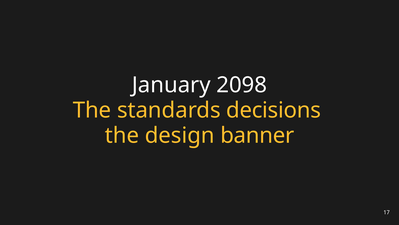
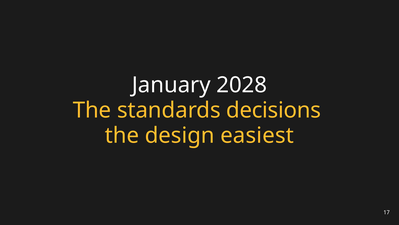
2098: 2098 -> 2028 (242, 85)
banner: banner -> easiest (257, 135)
